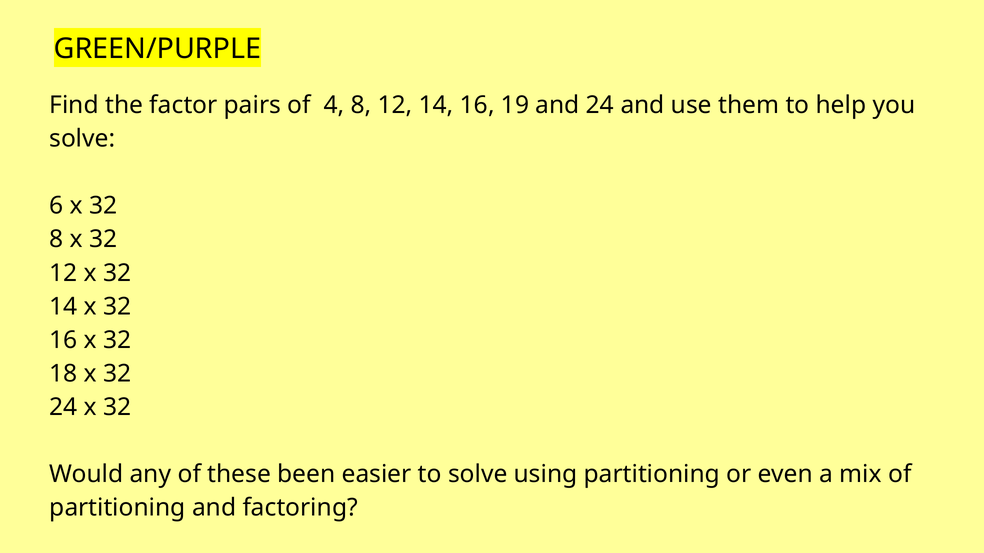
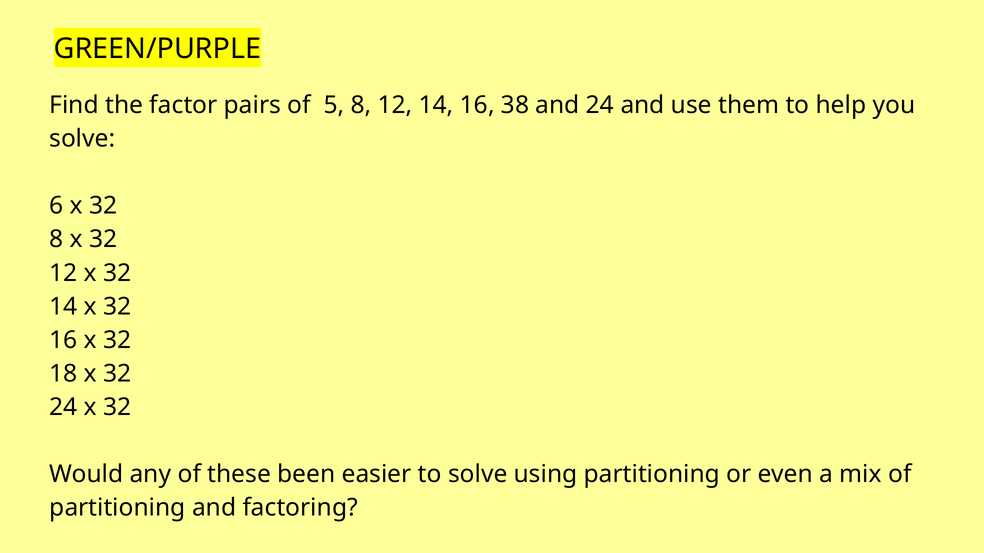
4: 4 -> 5 (334, 105)
19: 19 -> 38 (515, 105)
